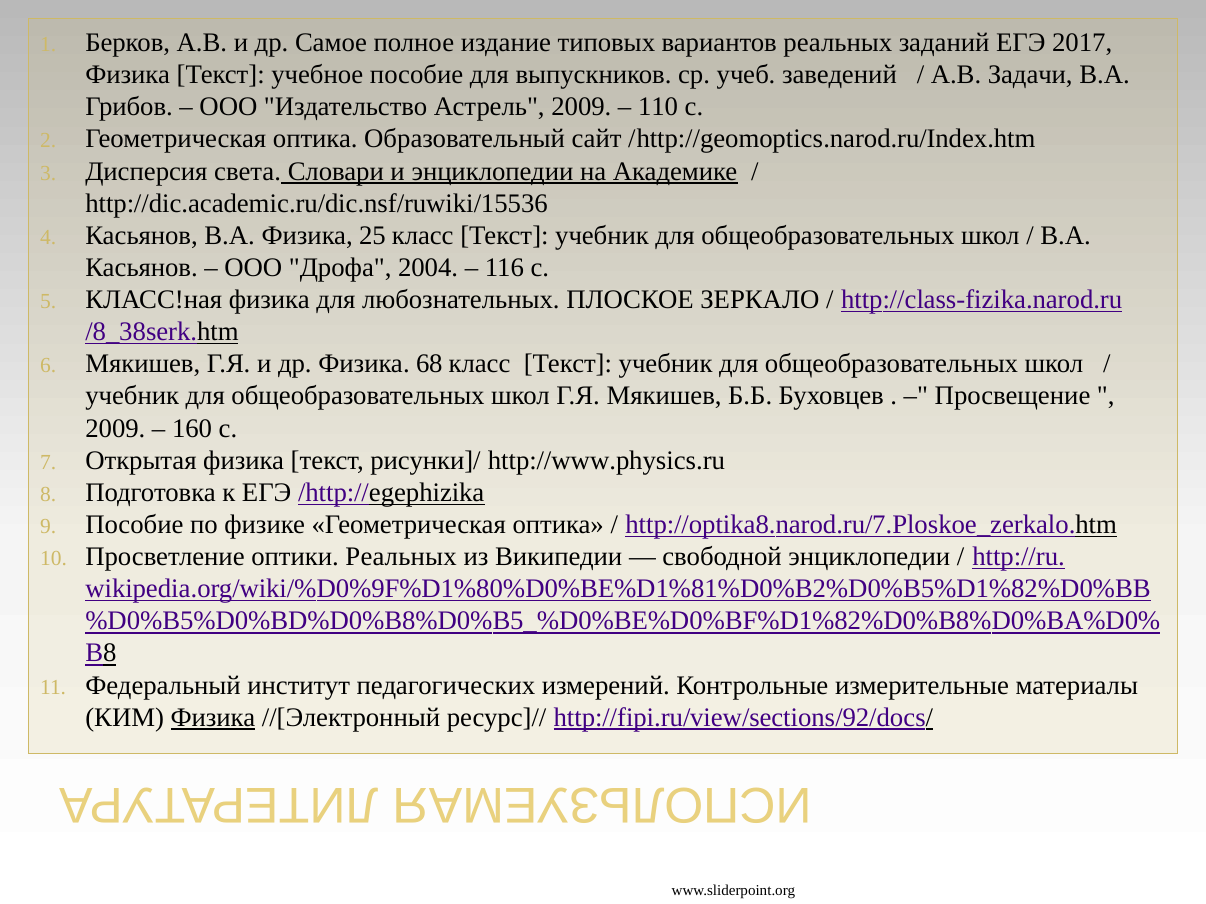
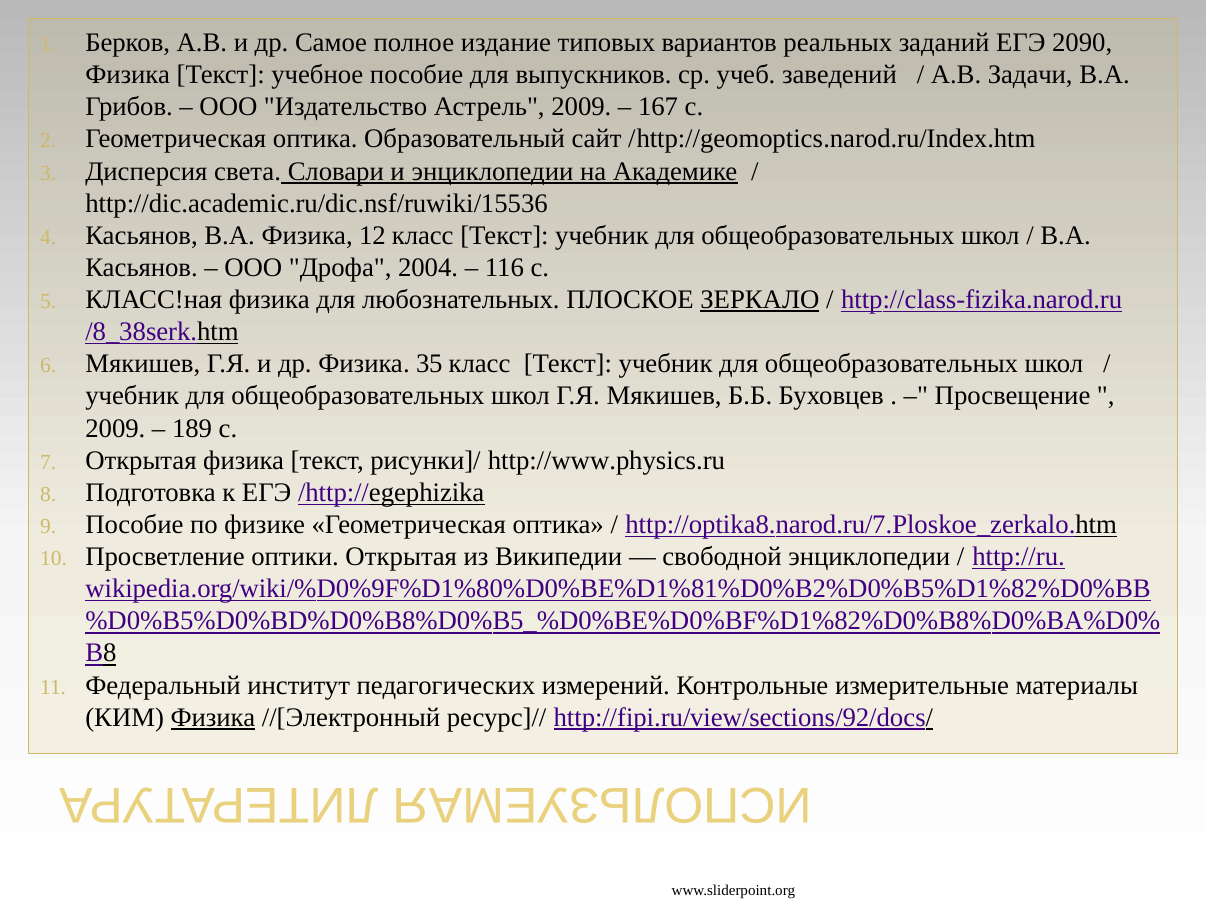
2017: 2017 -> 2090 (1082, 43)
110: 110 -> 167 (658, 107)
25: 25 -> 12 (372, 236)
ЗЕРКАЛО underline: none -> present (760, 300)
68: 68 -> 35 (429, 364)
160: 160 -> 189 (192, 428)
оптики Реальных: Реальных -> Открытая (401, 557)
